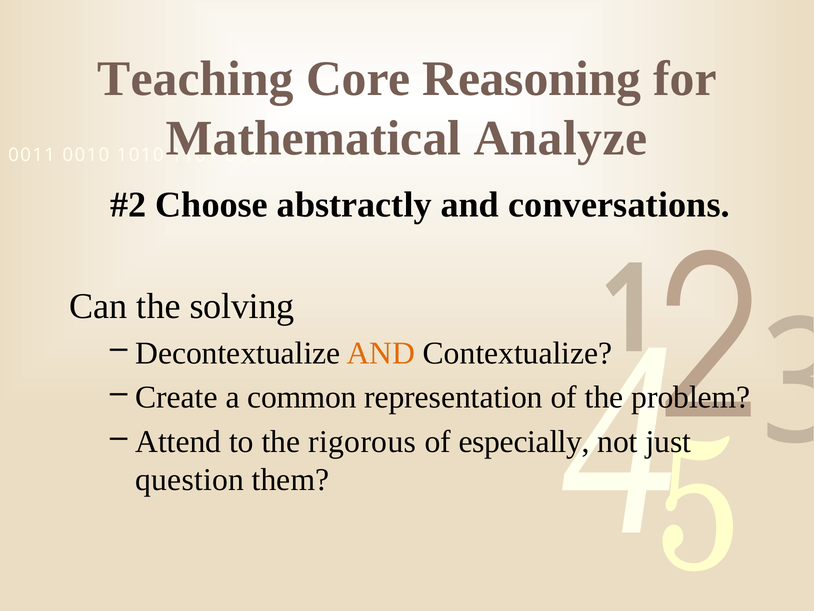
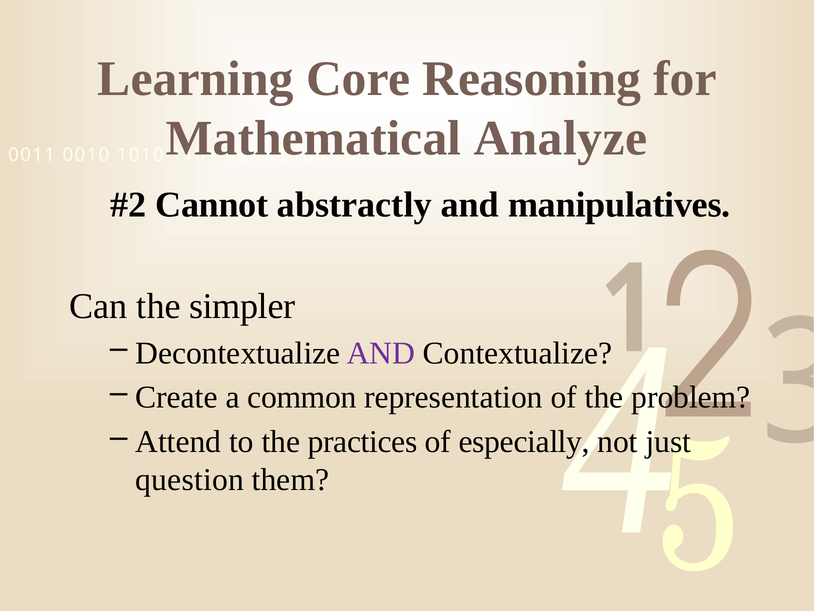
Teaching: Teaching -> Learning (196, 79)
Choose: Choose -> Cannot (212, 205)
conversations: conversations -> manipulatives (619, 205)
solving: solving -> simpler (242, 306)
AND colour: orange -> purple (381, 353)
rigorous: rigorous -> practices (363, 441)
